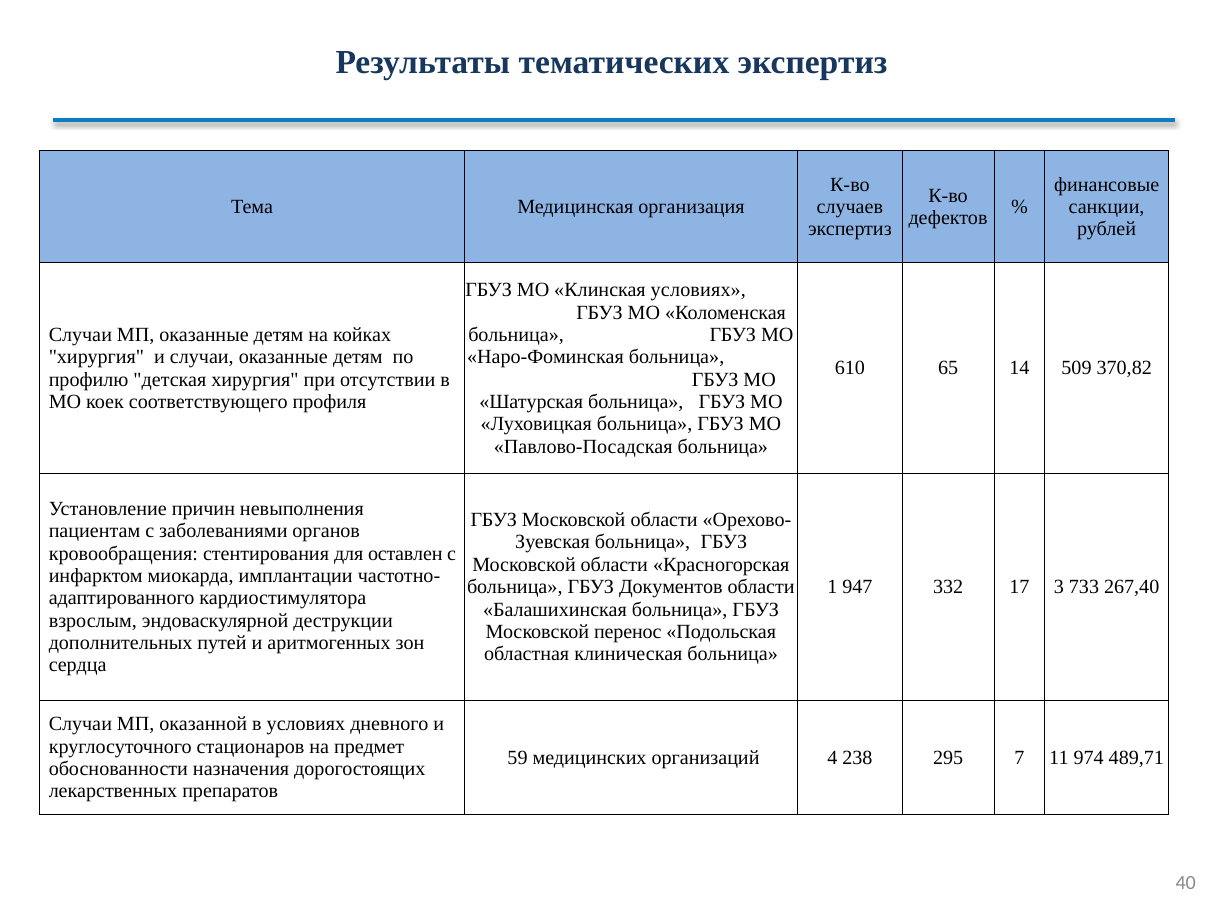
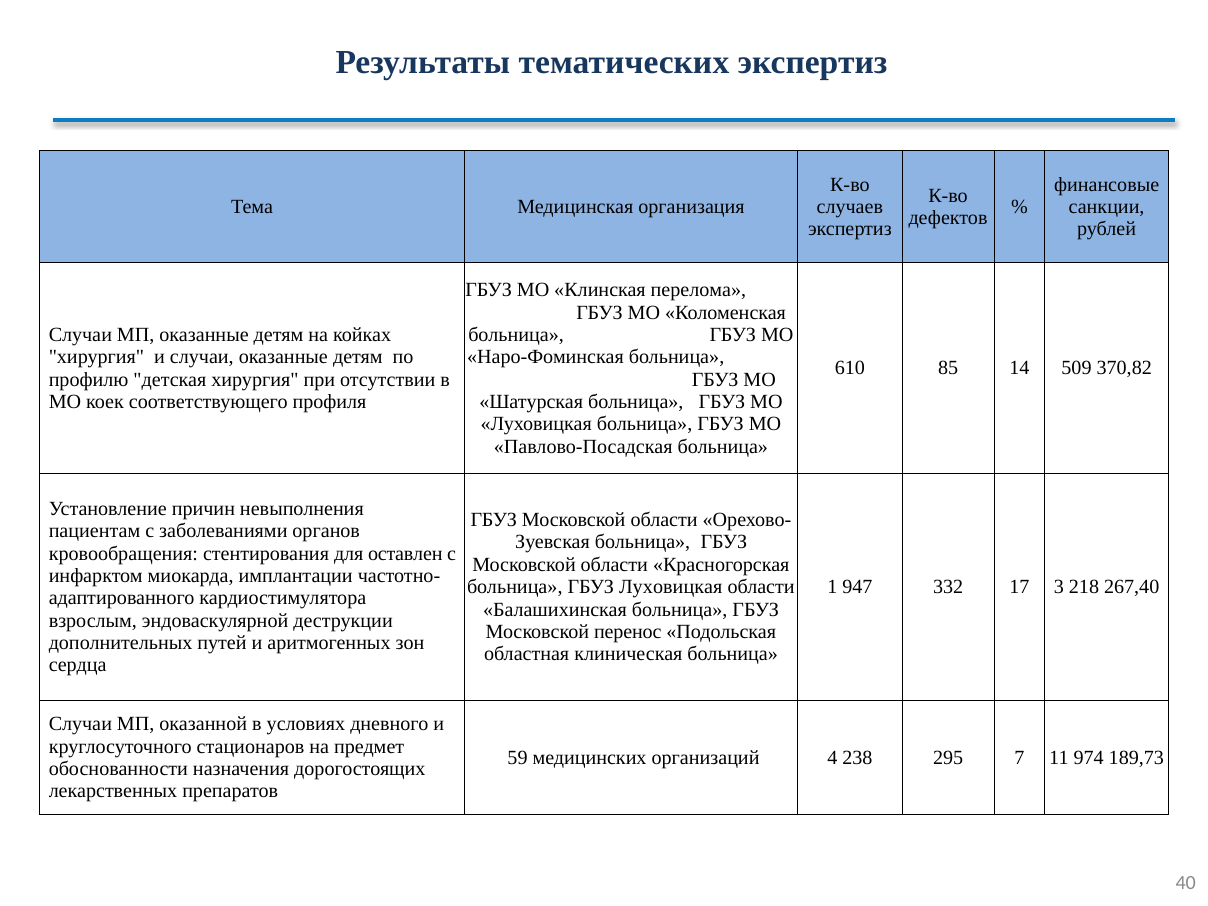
Клинская условиях: условиях -> перелома (698, 290)
65: 65 -> 85 (948, 368)
ГБУЗ Документов: Документов -> Луховицкая (671, 587)
733: 733 -> 218 (1084, 587)
489,71: 489,71 -> 189,73 (1136, 758)
